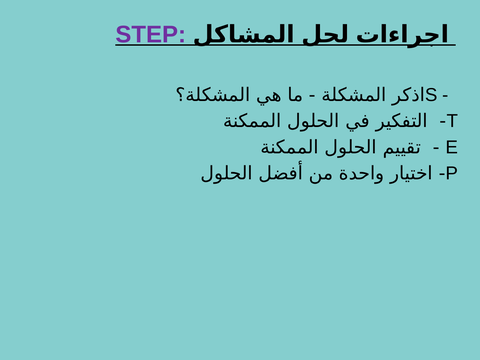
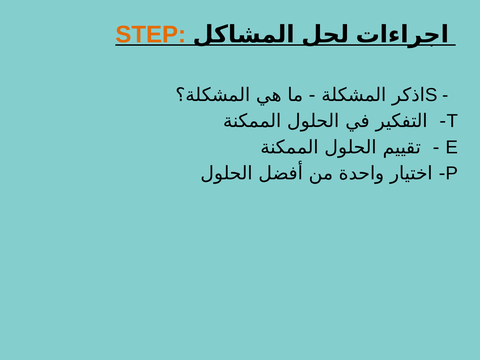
STEP colour: purple -> orange (151, 34)
